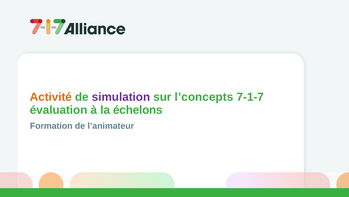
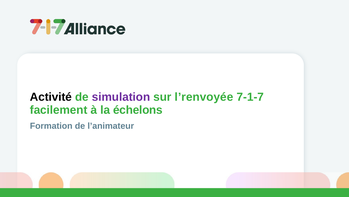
Activité colour: orange -> black (51, 97)
l’concepts: l’concepts -> l’renvoyée (204, 97)
évaluation: évaluation -> facilement (59, 110)
